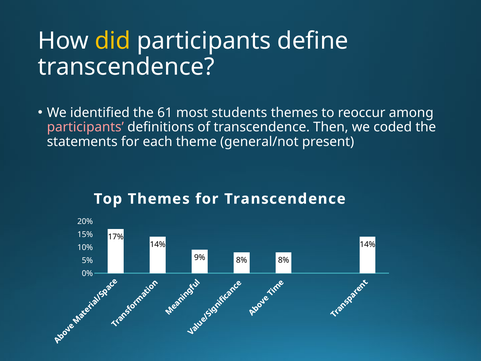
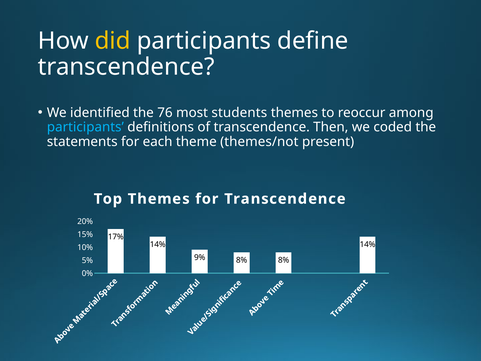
61: 61 -> 76 (165, 113)
participants colour: pink -> light blue (85, 127)
general/not: general/not -> themes/not (259, 142)
